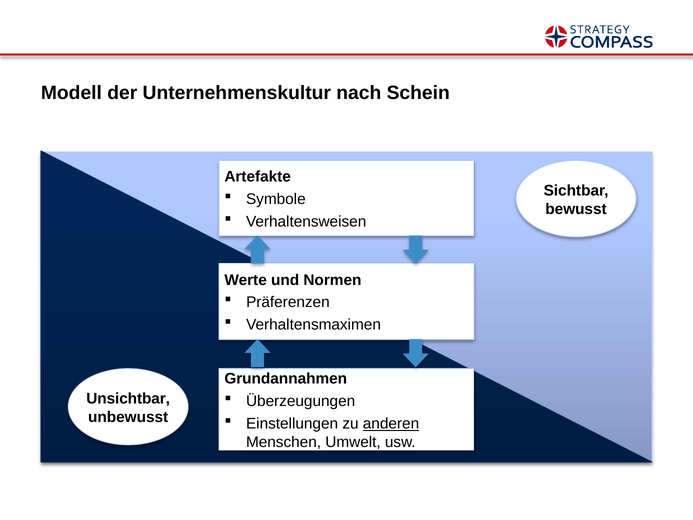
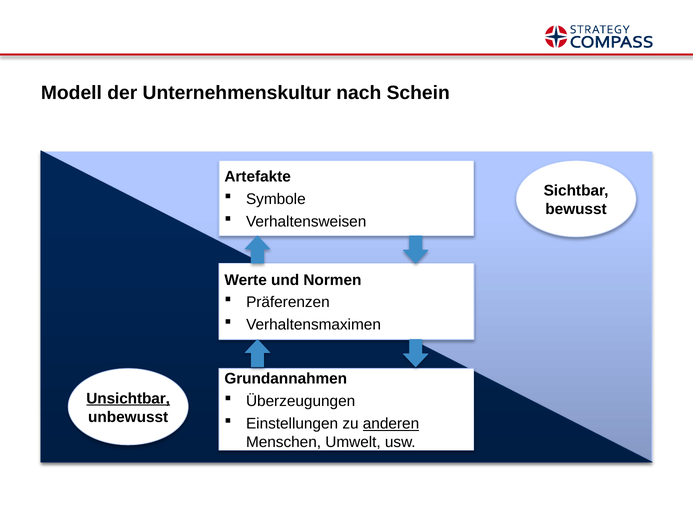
Unsichtbar underline: none -> present (128, 398)
